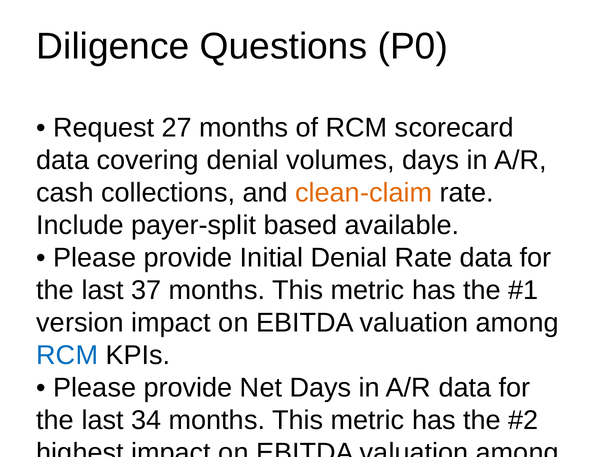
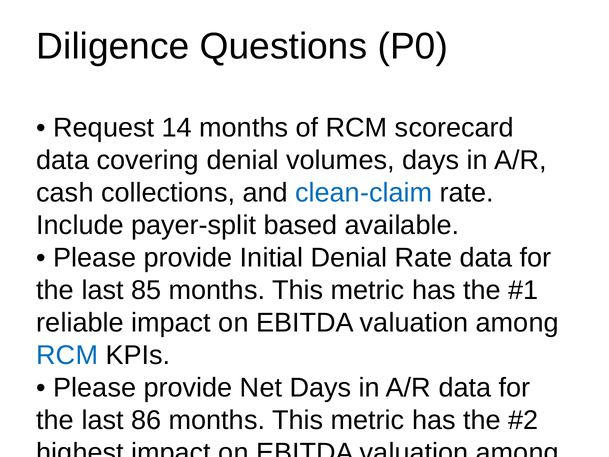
27: 27 -> 14 (177, 128)
clean-claim colour: orange -> blue (364, 193)
37: 37 -> 85 (146, 290)
version: version -> reliable (80, 323)
34: 34 -> 86 (146, 420)
